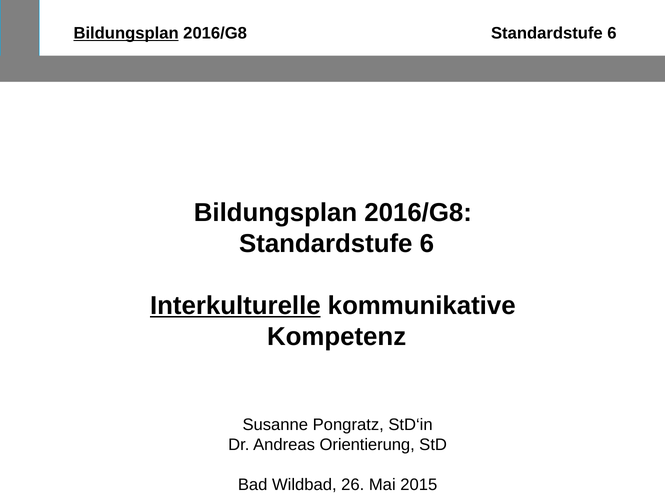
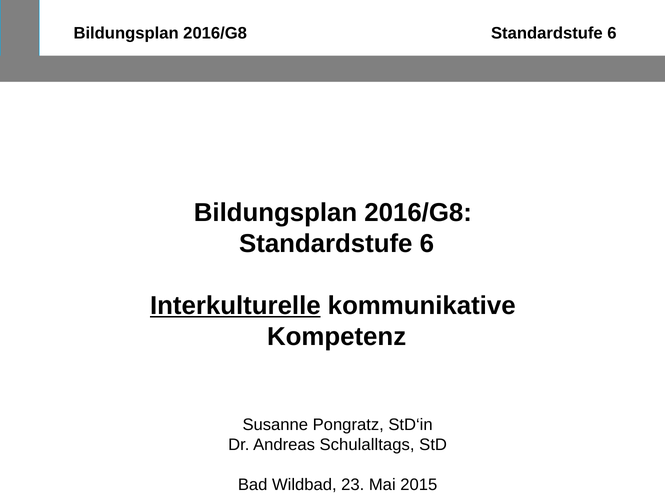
Bildungsplan underline: present -> none (126, 33)
Orientierung: Orientierung -> Schulalltags (367, 444)
26: 26 -> 23 (353, 484)
